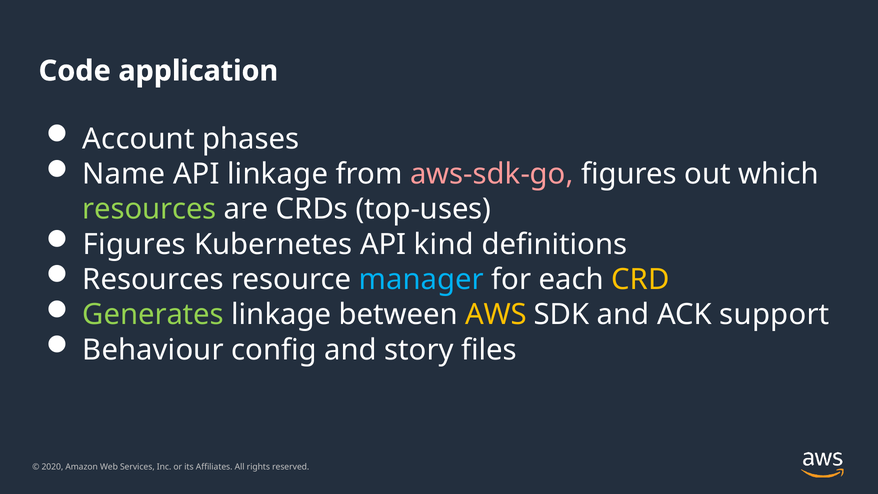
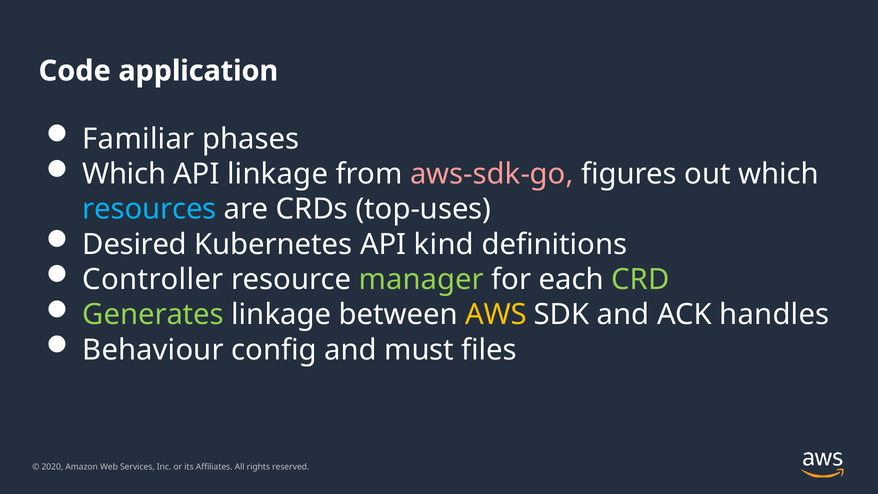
Account: Account -> Familiar (138, 139)
Name: Name -> Which (124, 174)
resources colour: light green -> light blue (149, 209)
Figures: Figures -> Desired (135, 244)
Resources: Resources -> Controller (153, 280)
manager colour: light blue -> light green (421, 280)
CRD colour: yellow -> light green (640, 280)
support: support -> handles (774, 315)
story: story -> must (419, 350)
